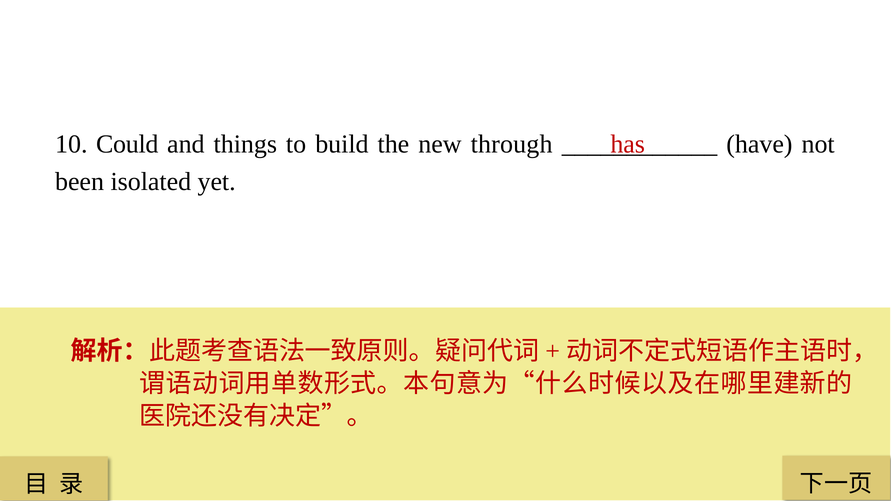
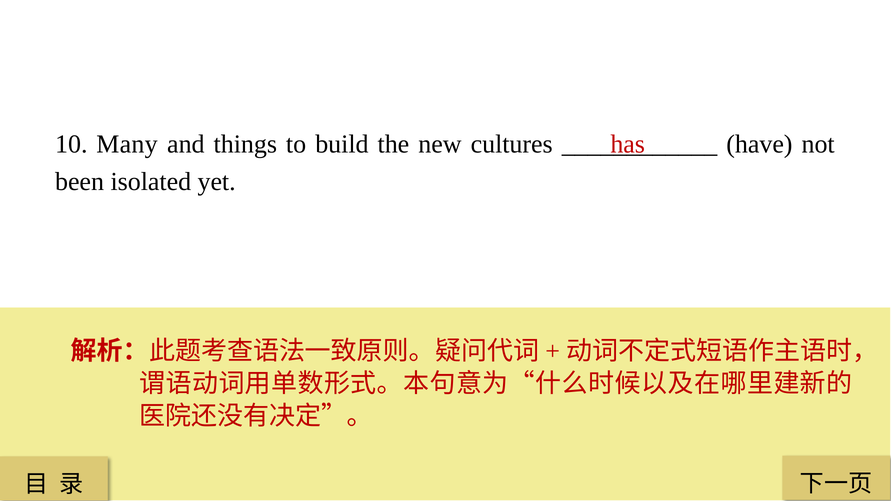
Could: Could -> Many (127, 144)
through: through -> cultures (512, 144)
